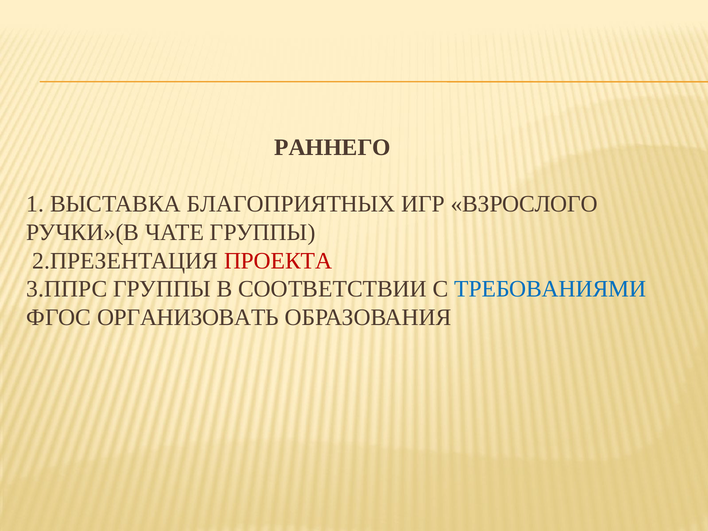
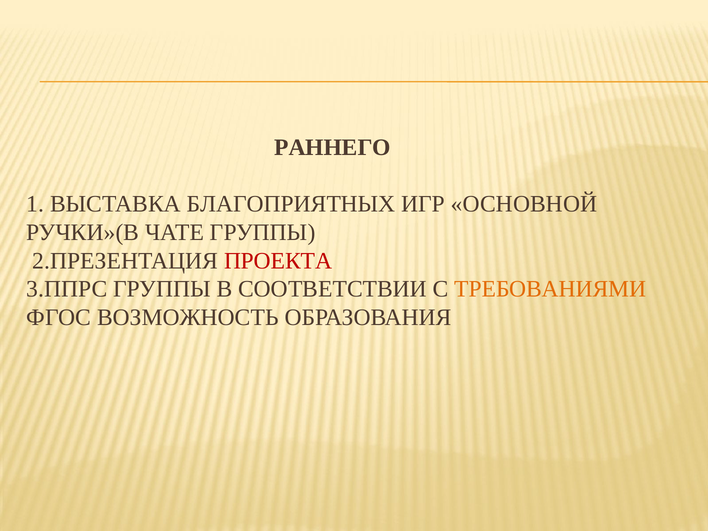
ВЗРОСЛОГО: ВЗРОСЛОГО -> ОСНОВНОЙ (524, 204)
ТРЕБОВАНИЯМИ colour: blue -> orange (550, 289)
ОРГАНИЗОВАТЬ: ОРГАНИЗОВАТЬ -> ВОЗМОЖНОСТЬ (188, 317)
